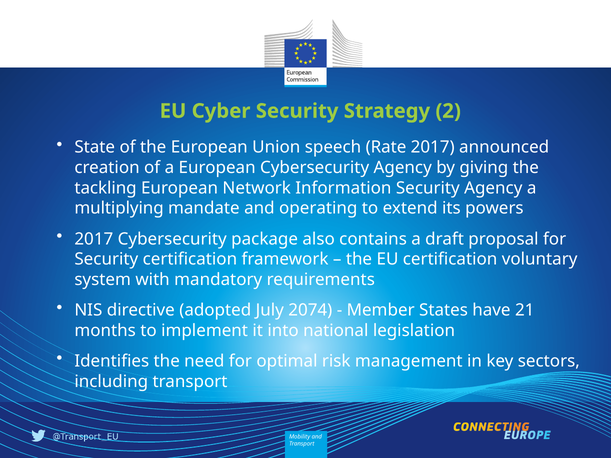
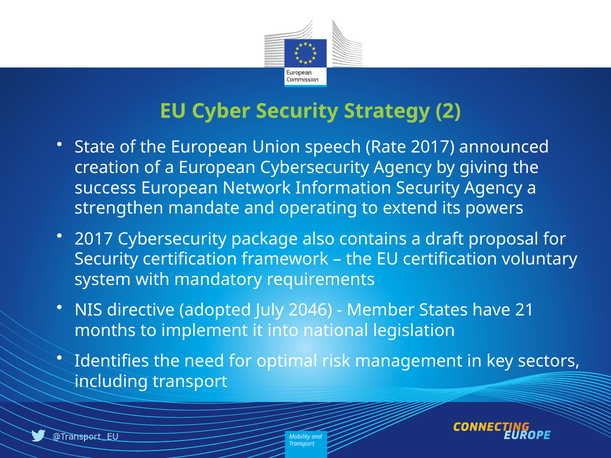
tackling: tackling -> success (105, 188)
multiplying: multiplying -> strengthen (119, 208)
2074: 2074 -> 2046 (310, 310)
